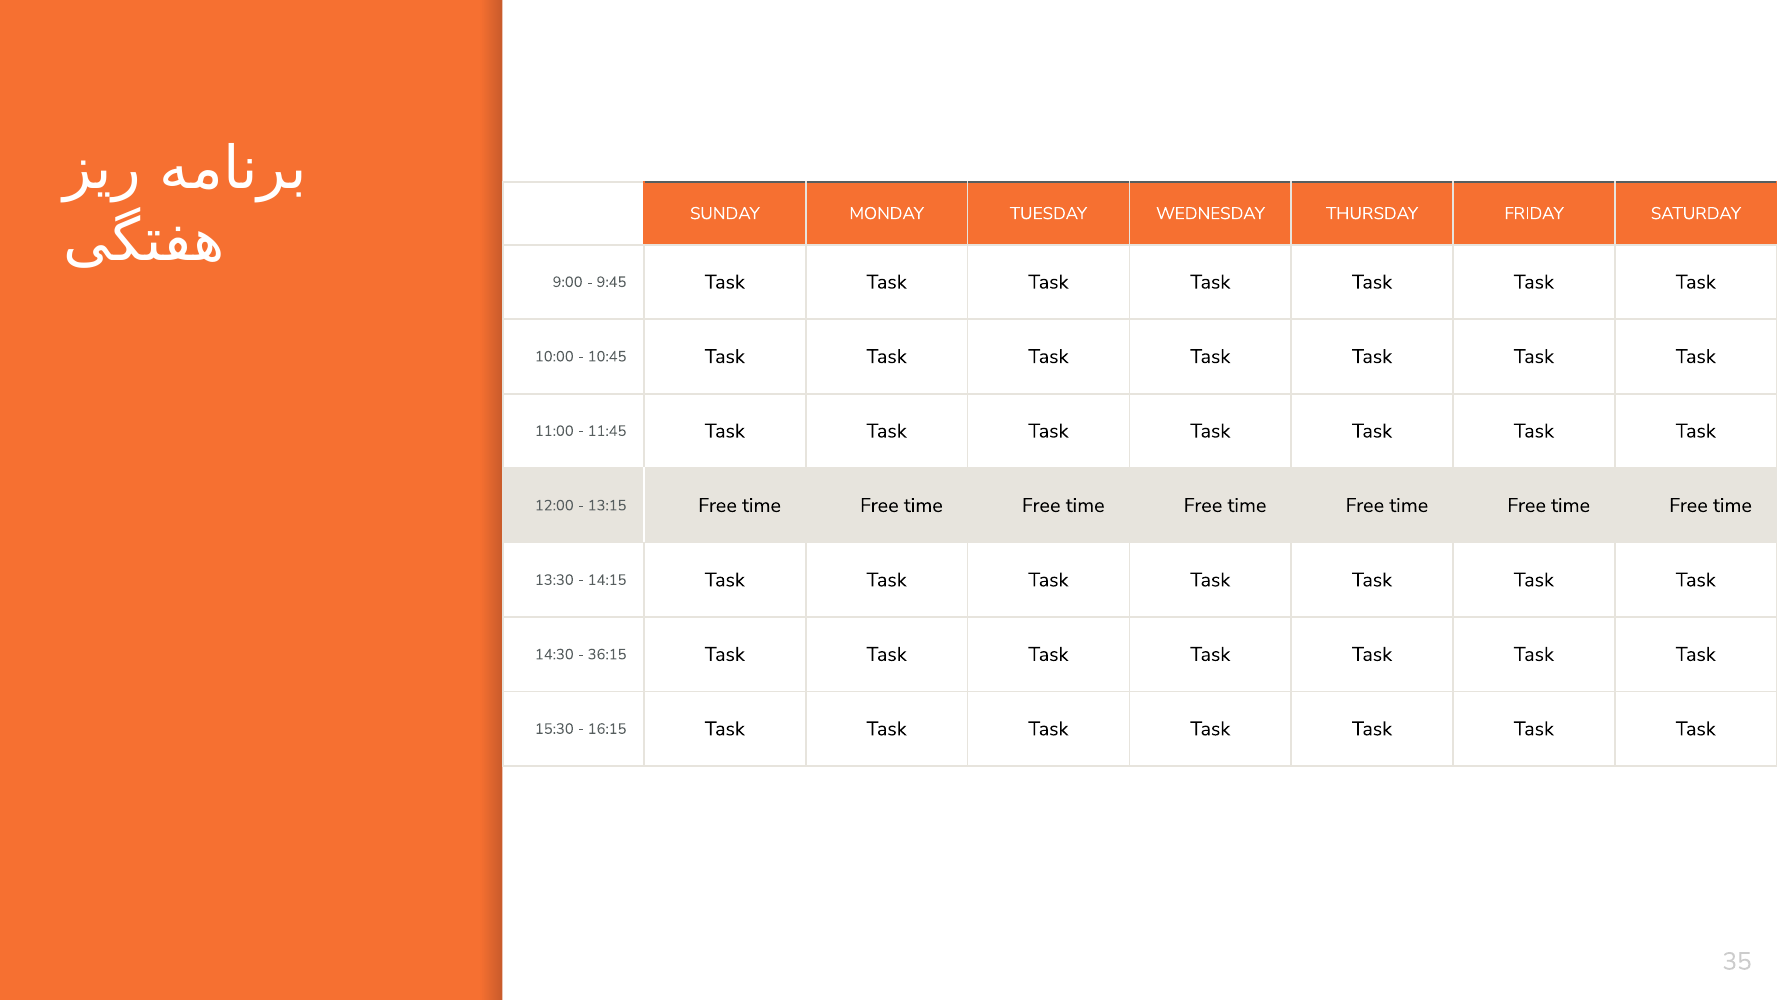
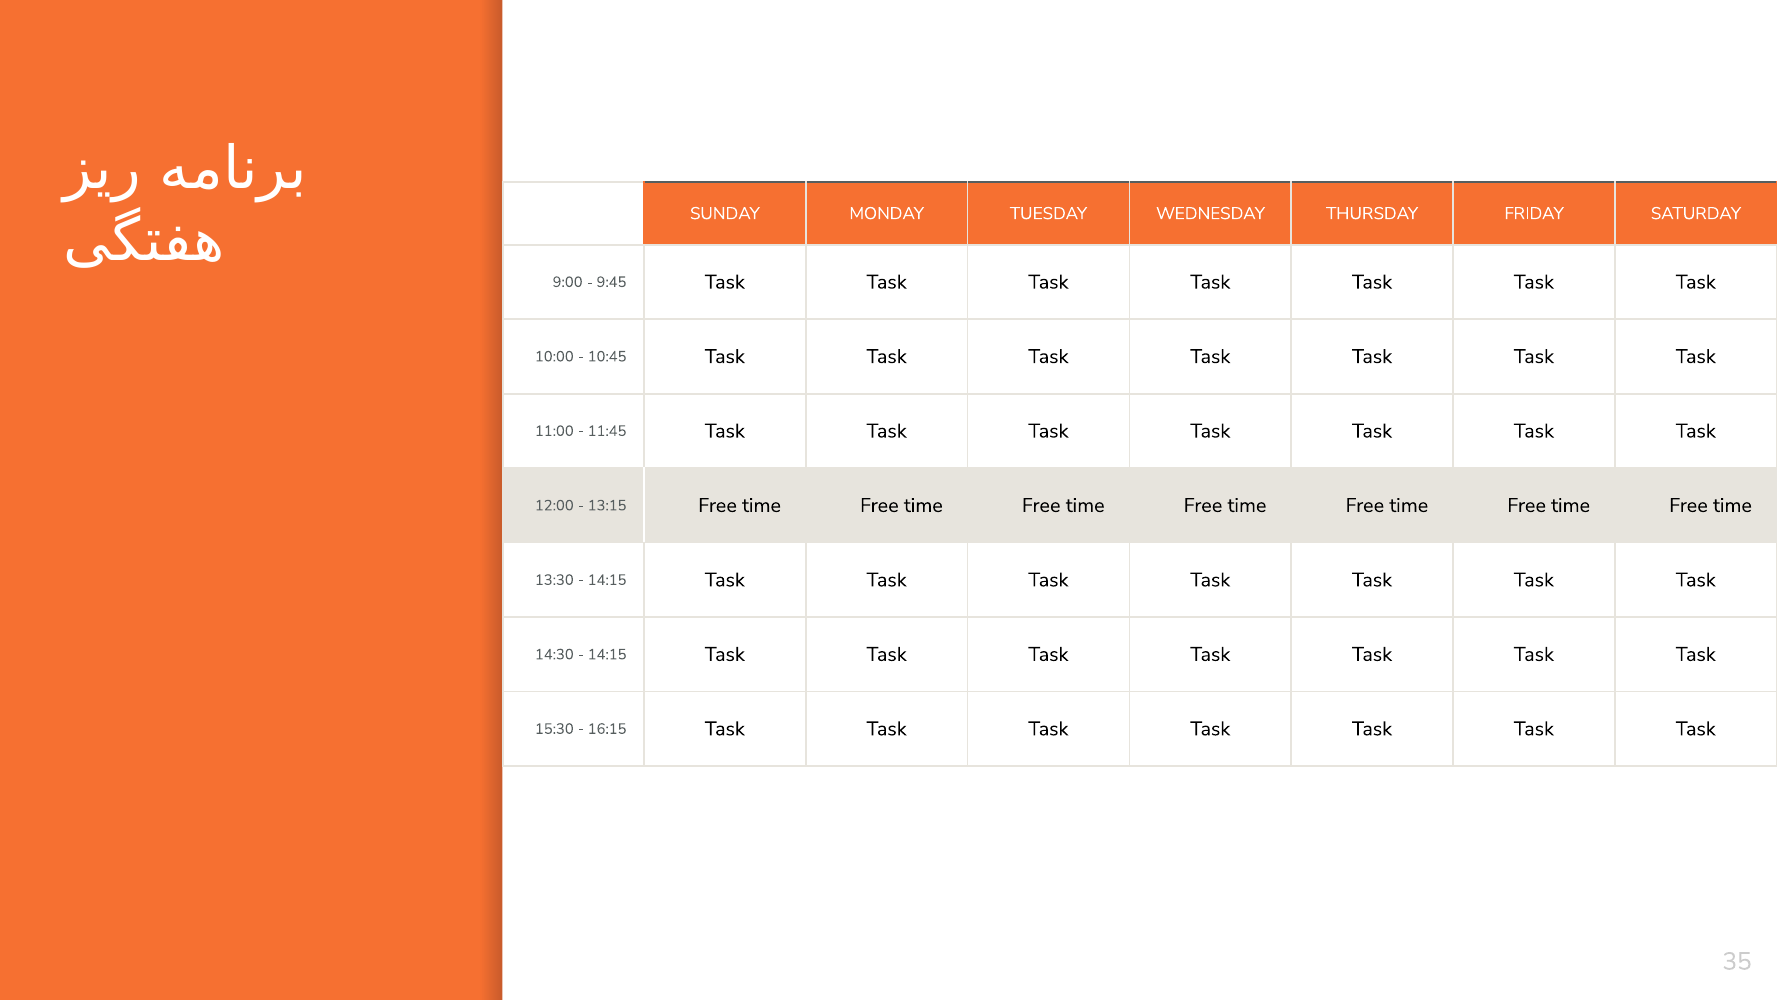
36:15: 36:15 -> 14:15 (607, 654)
